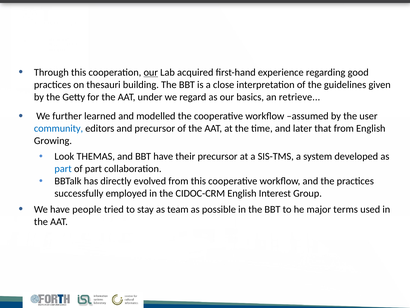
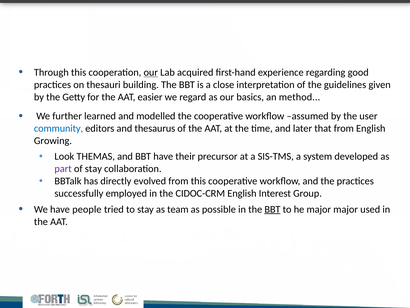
under: under -> easier (150, 97)
retrieve: retrieve -> method (300, 97)
and precursor: precursor -> thesaurus (155, 128)
part colour: blue -> purple (63, 169)
of part: part -> stay (93, 169)
BBT underline: none -> present (272, 209)
major terms: terms -> major (346, 209)
